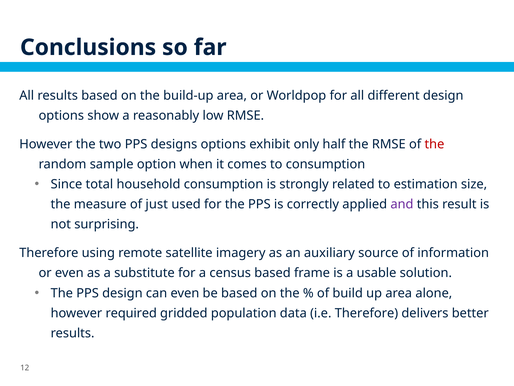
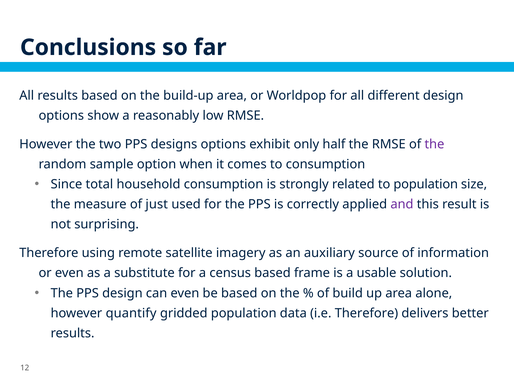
the colour: red -> purple (434, 144)
to estimation: estimation -> population (426, 184)
required: required -> quantify (131, 313)
